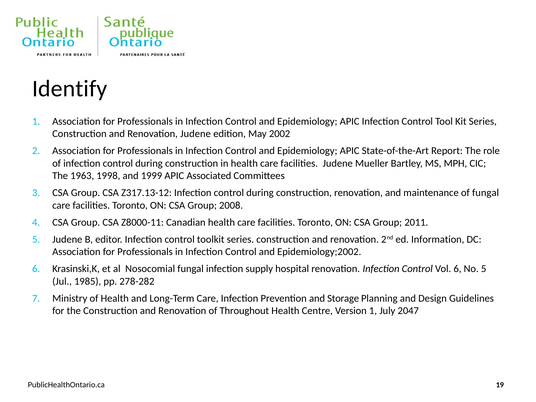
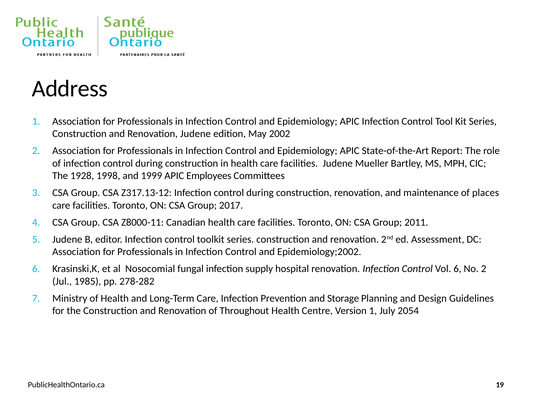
Identify: Identify -> Address (70, 89)
1963: 1963 -> 1928 (82, 176)
Associated: Associated -> Employees (209, 176)
of fungal: fungal -> places (486, 193)
2008: 2008 -> 2017 (231, 205)
Information: Information -> Assessment (438, 239)
No 5: 5 -> 2 (484, 269)
2047: 2047 -> 2054 (408, 311)
